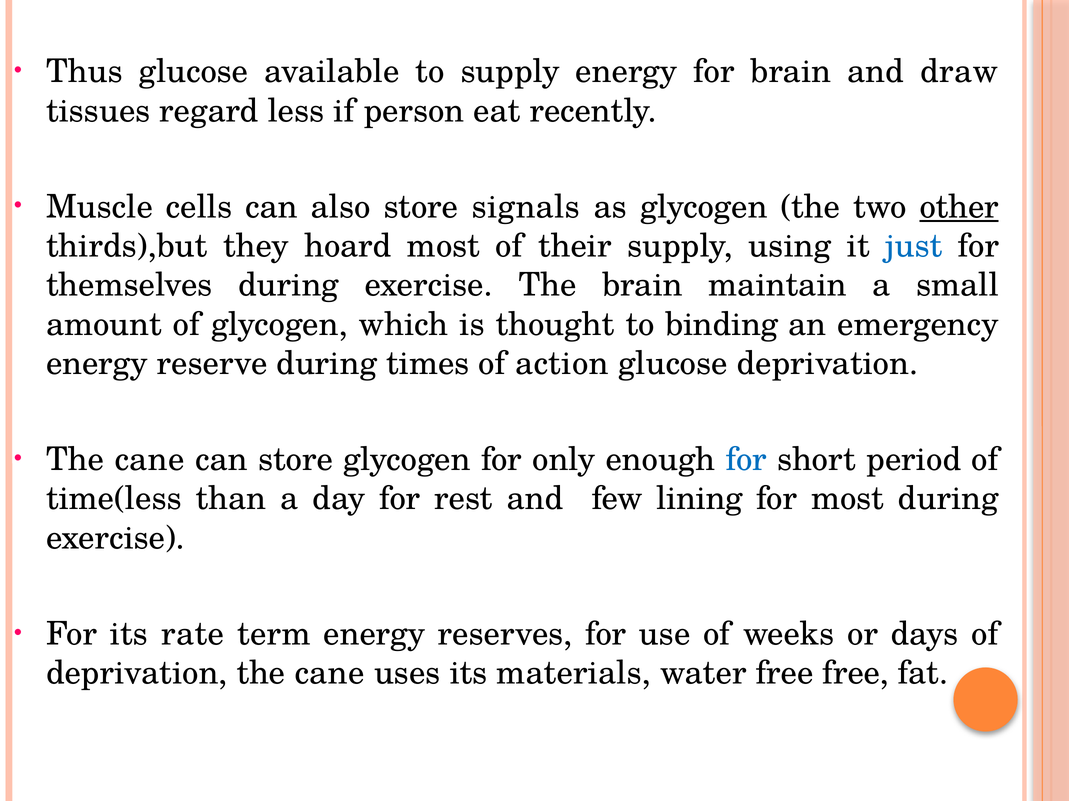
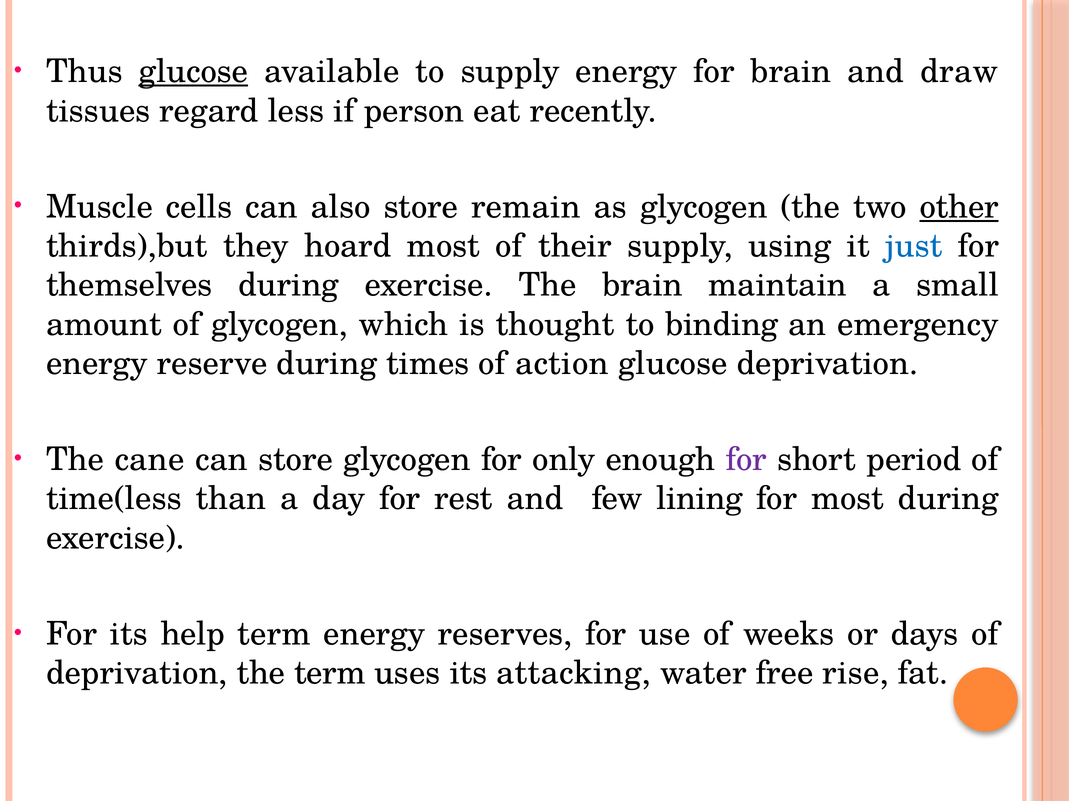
glucose underline: none -> present (193, 72)
signals: signals -> remain (526, 207)
for colour: blue -> purple (746, 460)
rate: rate -> help (193, 635)
deprivation the cane: cane -> term (330, 674)
materials: materials -> attacking (574, 674)
free free: free -> rise (856, 674)
